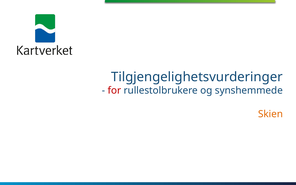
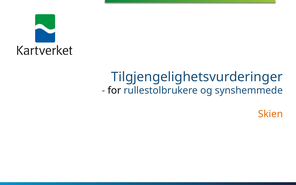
for colour: red -> black (114, 90)
